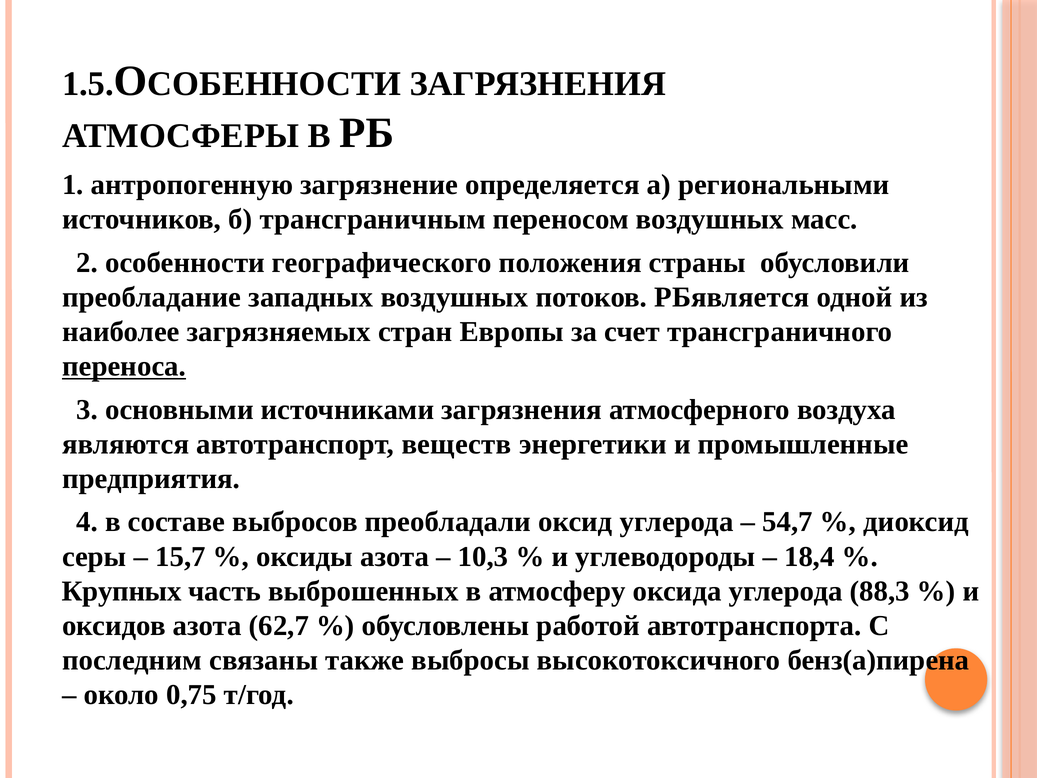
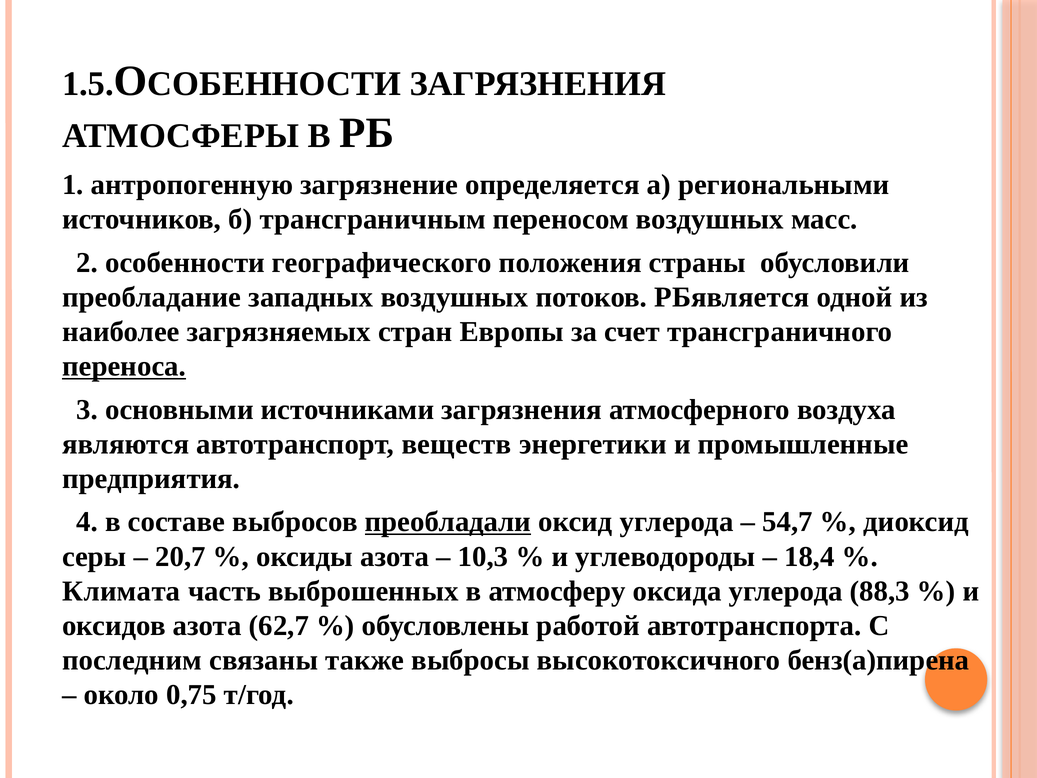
преобладали underline: none -> present (448, 522)
15,7: 15,7 -> 20,7 (181, 556)
Крупных: Крупных -> Климата (121, 591)
